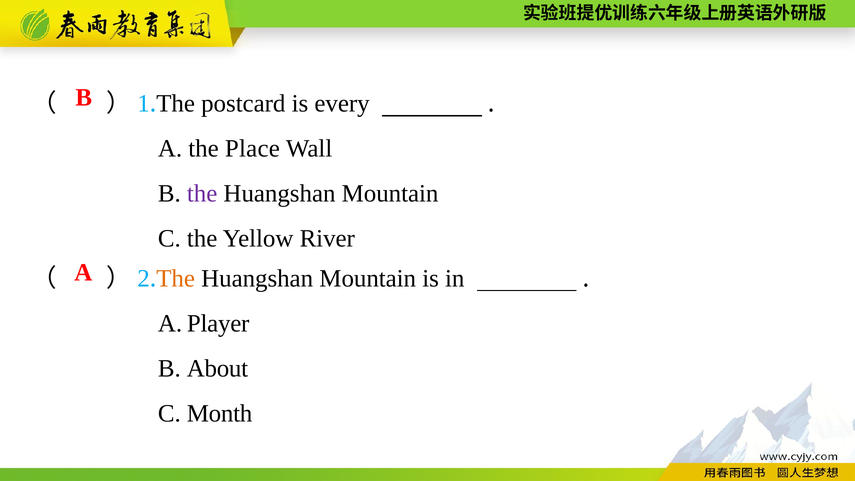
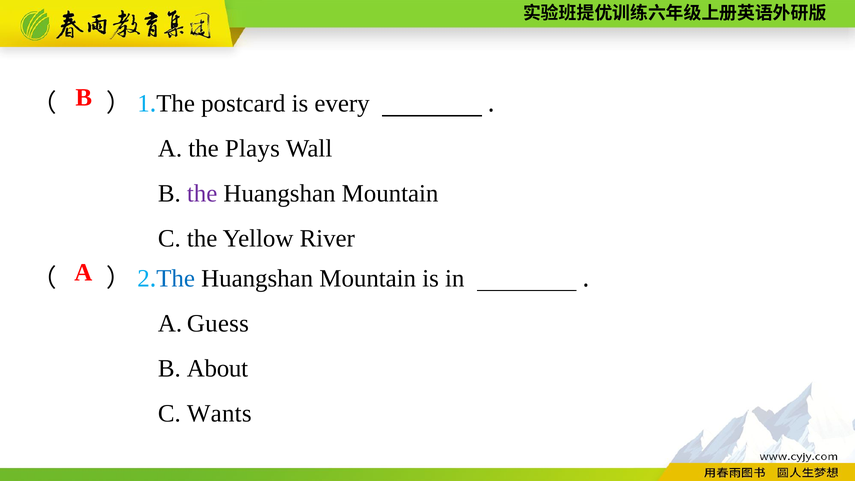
Place: Place -> Plays (252, 149)
The colour: orange -> blue (176, 279)
Player: Player -> Guess (218, 323)
Month: Month -> Wants (219, 413)
